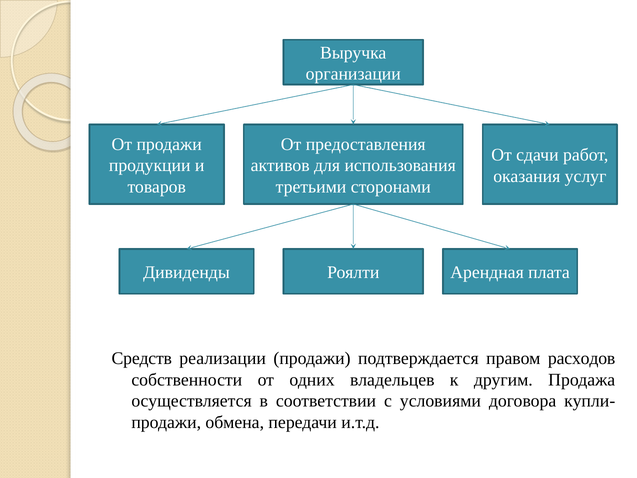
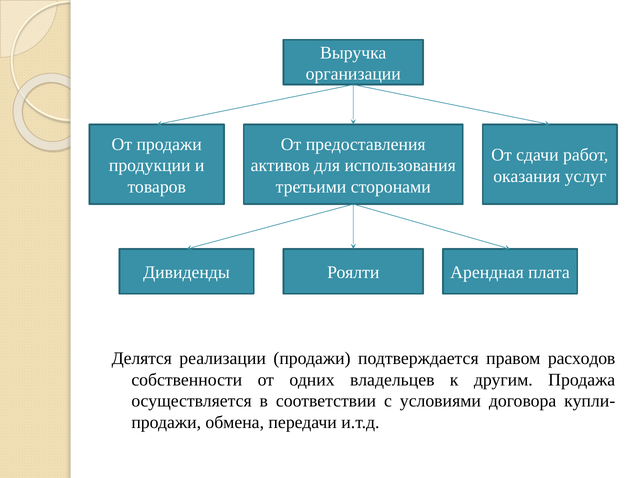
Средств: Средств -> Делятся (142, 358)
